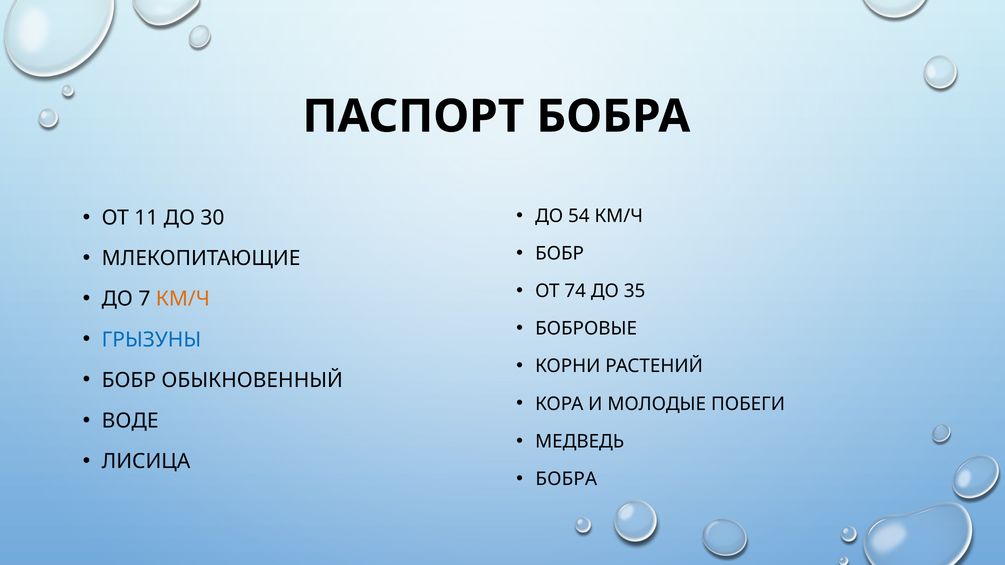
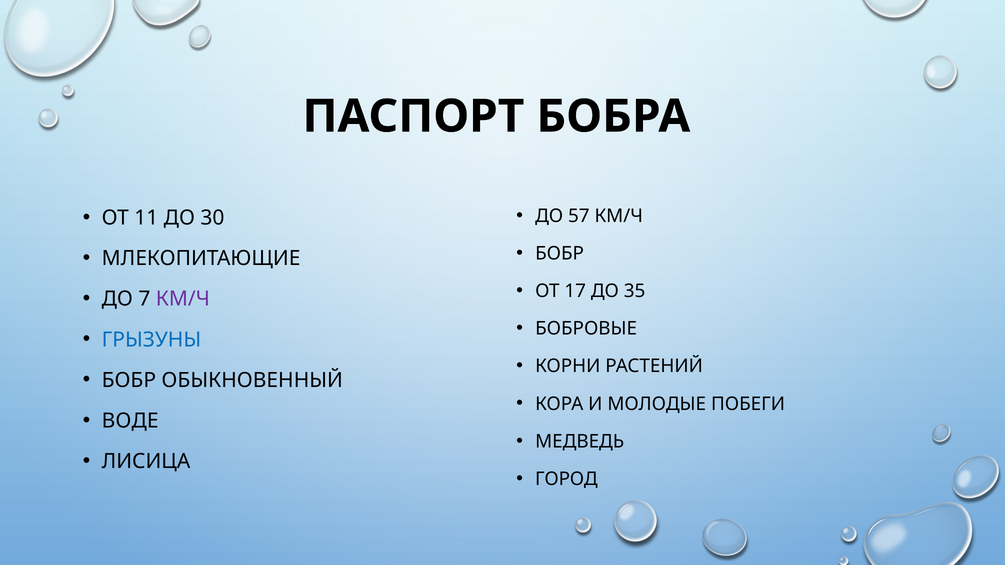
54: 54 -> 57 (579, 216)
74: 74 -> 17 (575, 291)
КМ/Ч colour: orange -> purple (183, 299)
БОБРА: БОБРА -> ГОРОД (566, 479)
